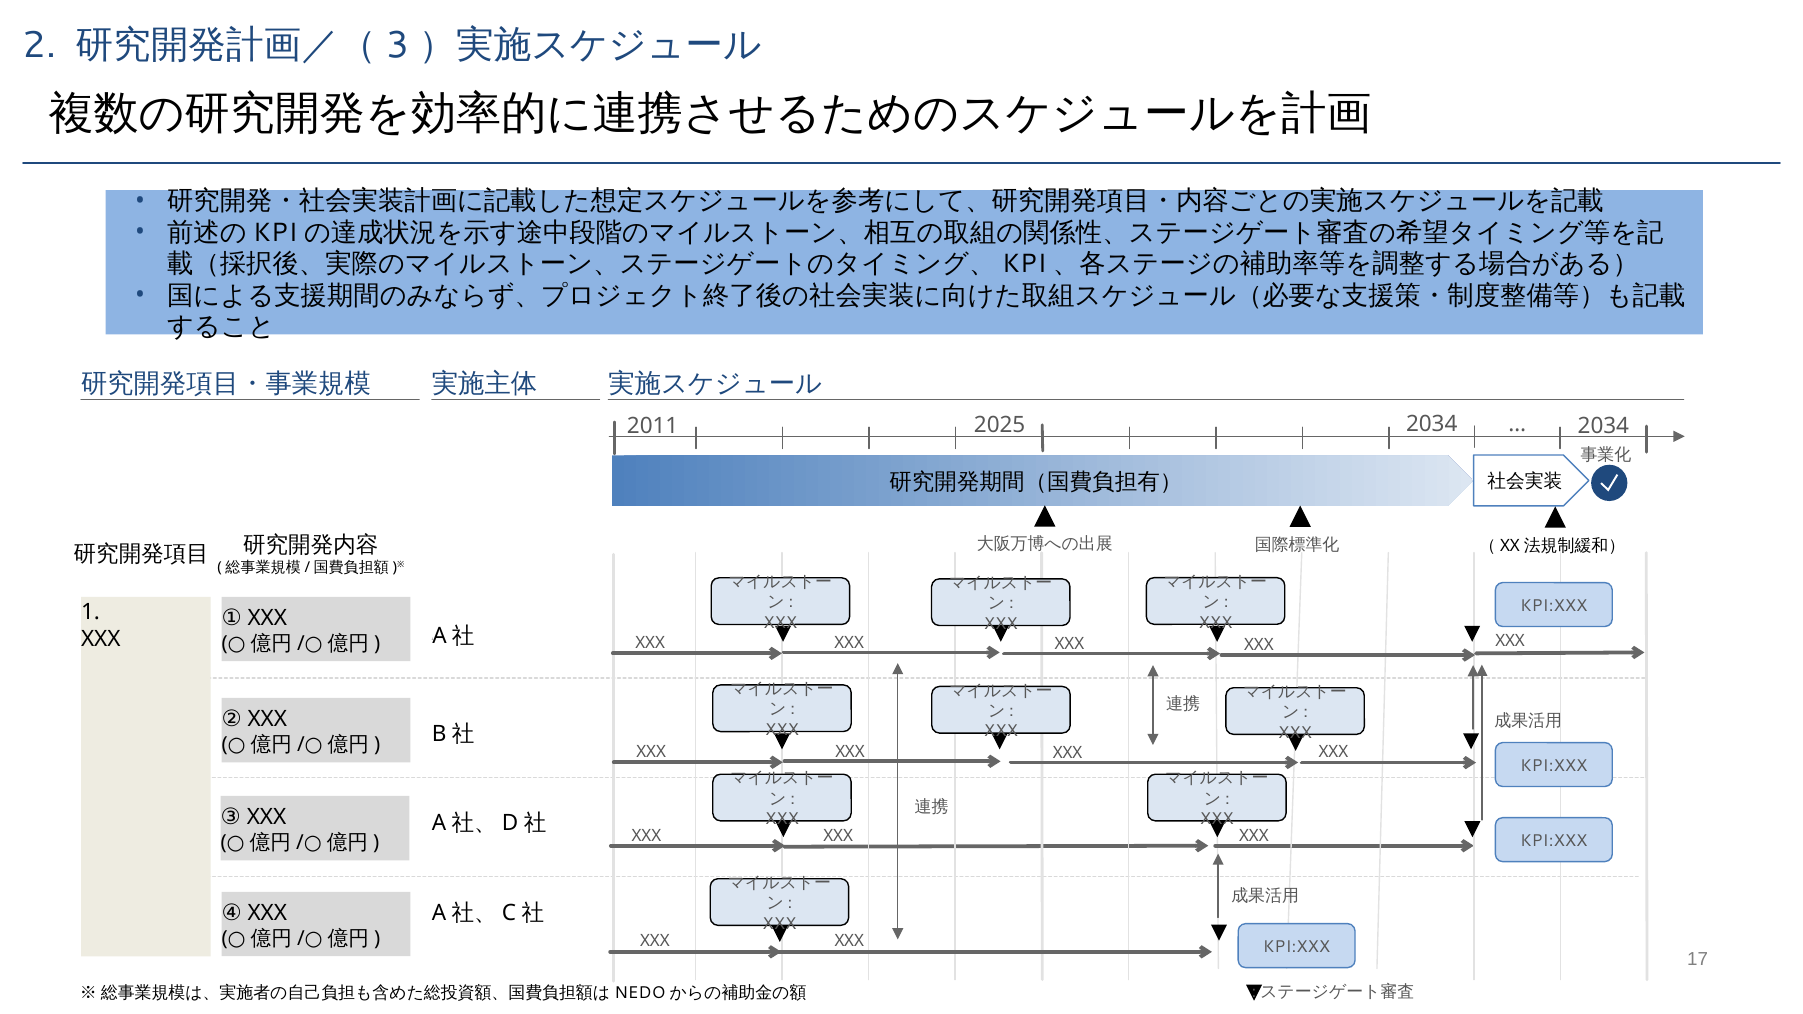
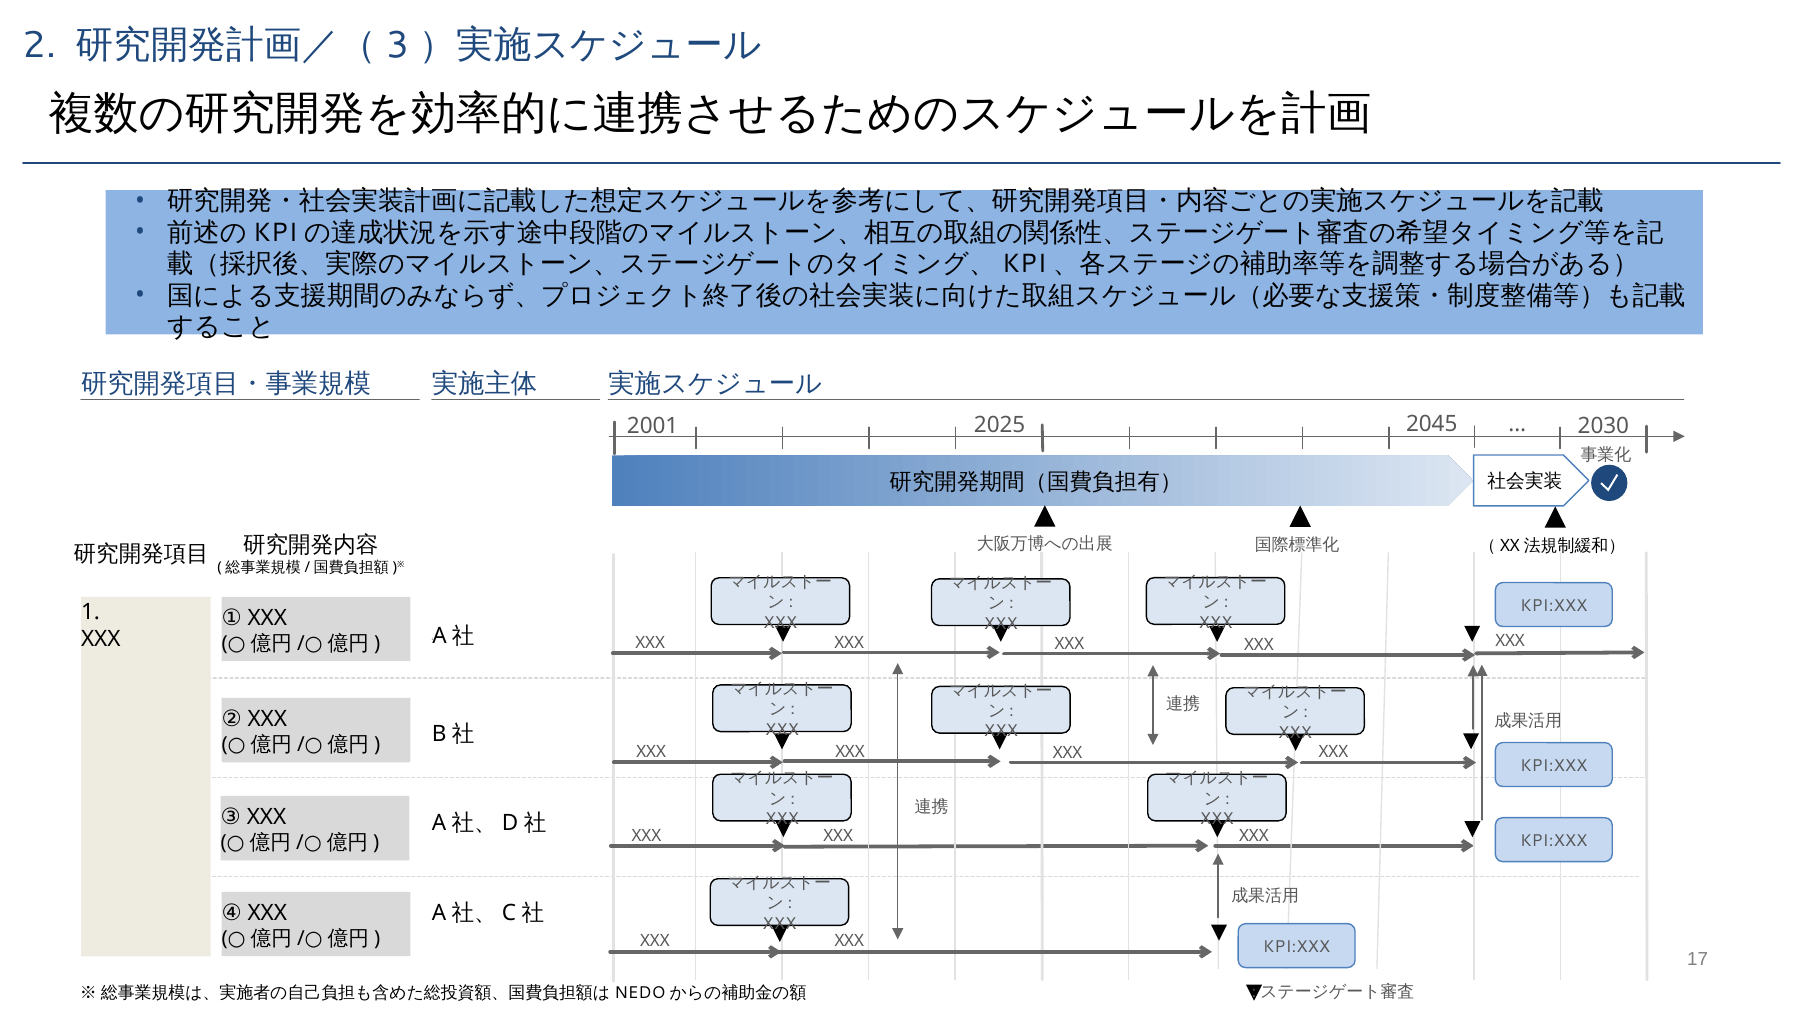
2011: 2011 -> 2001 (653, 426)
2025 2034: 2034 -> 2045 (1432, 424)
2034: 2034 -> 2030 (1603, 426)
